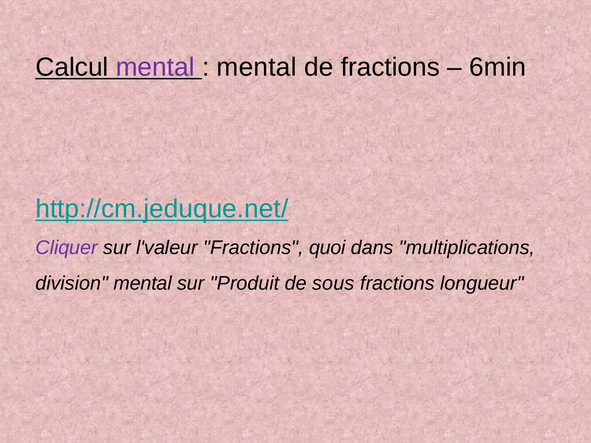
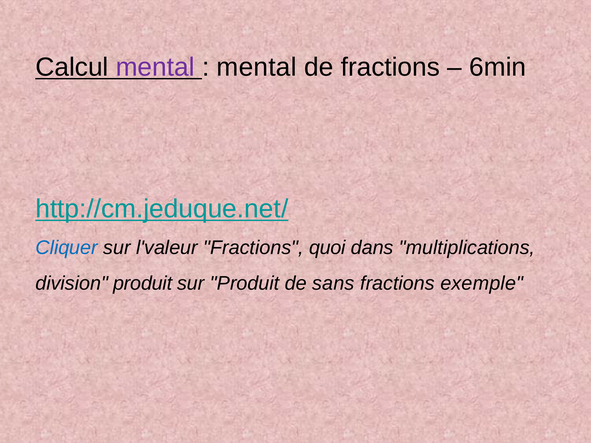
Cliquer colour: purple -> blue (67, 248)
division mental: mental -> produit (143, 283)
sous: sous -> sans (333, 283)
longueur: longueur -> exemple (482, 283)
